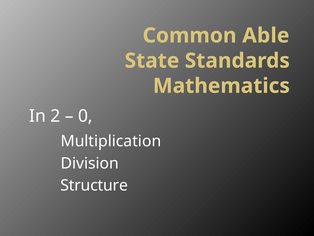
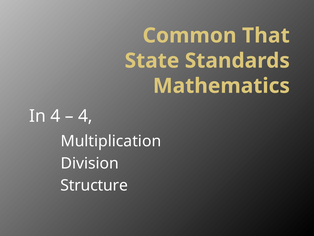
Able: Able -> That (266, 35)
In 2: 2 -> 4 (55, 116)
0: 0 -> 4 (85, 116)
